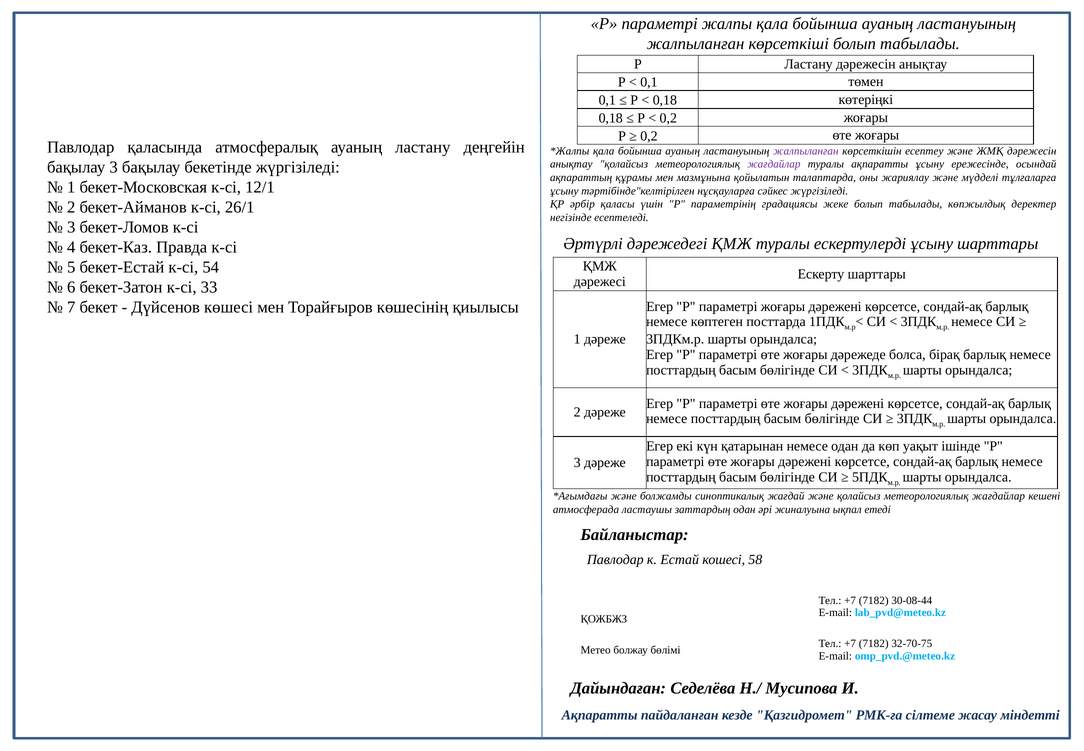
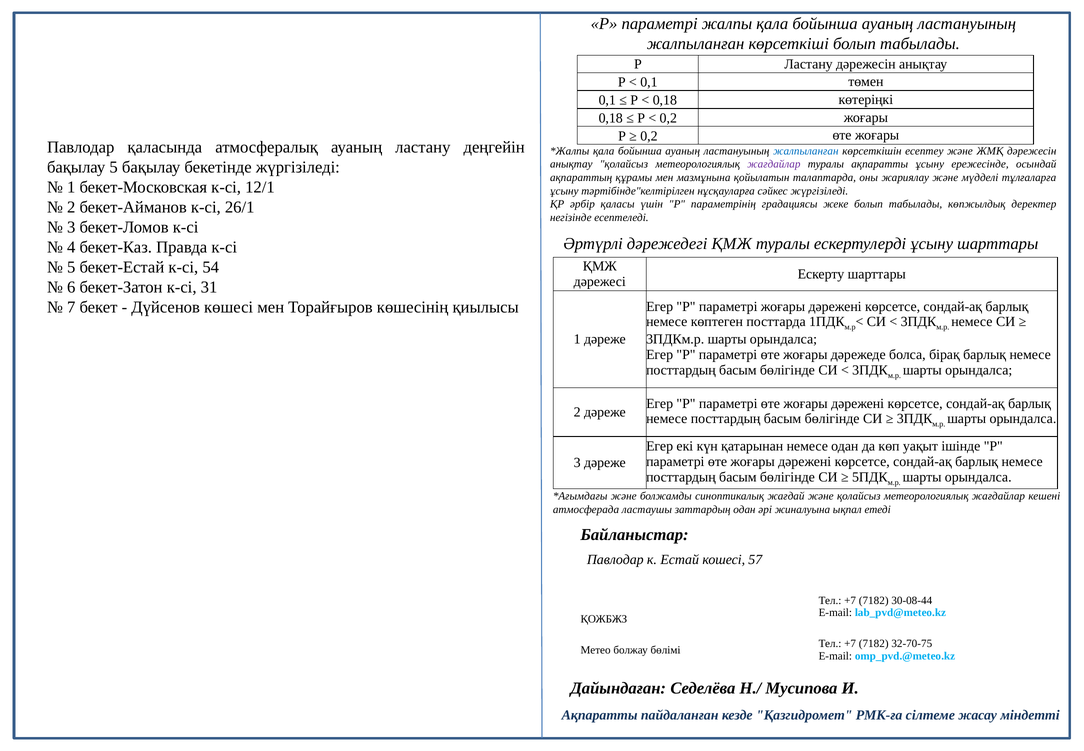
жалпыланған colour: purple -> blue (806, 151)
бақылау 3: 3 -> 5 (114, 167)
33: 33 -> 31 (209, 287)
58: 58 -> 57 (755, 559)
